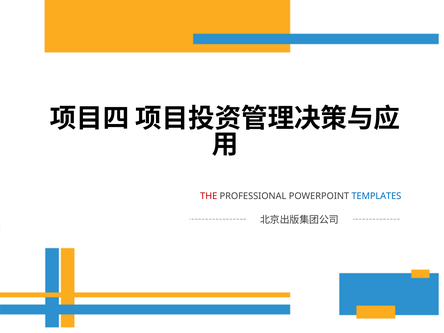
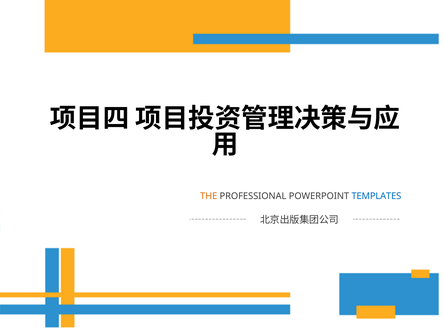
THE colour: red -> orange (209, 196)
